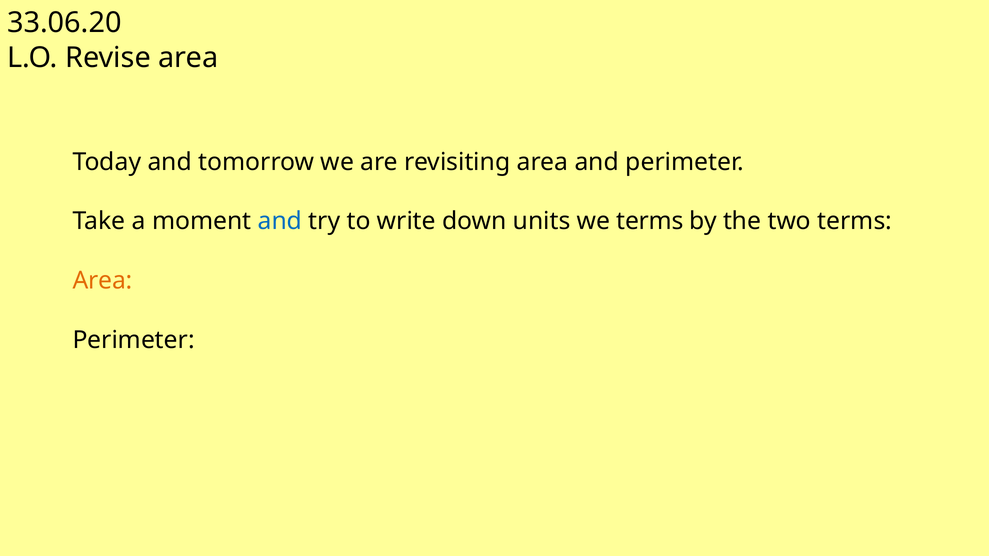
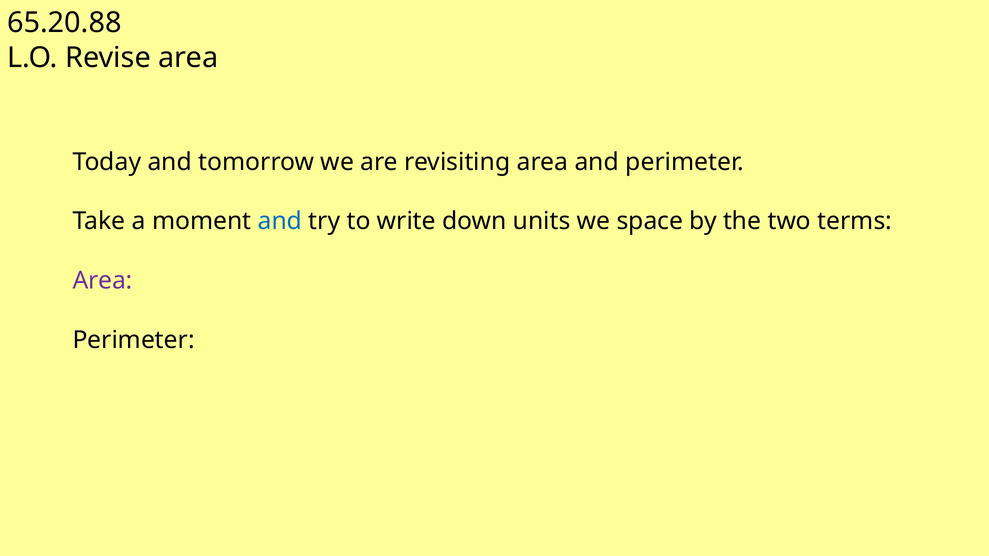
33.06.20: 33.06.20 -> 65.20.88 (64, 23)
we terms: terms -> space (650, 221)
Area colour: orange -> purple (103, 281)
